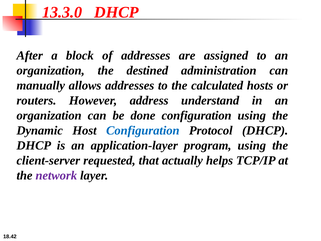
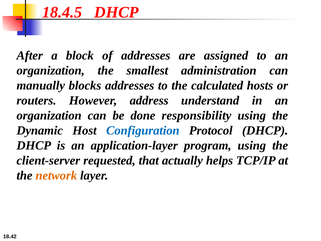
13.3.0: 13.3.0 -> 18.4.5 (62, 12)
destined: destined -> smallest (147, 70)
allows: allows -> blocks (85, 85)
done configuration: configuration -> responsibility (196, 115)
network colour: purple -> orange (56, 175)
